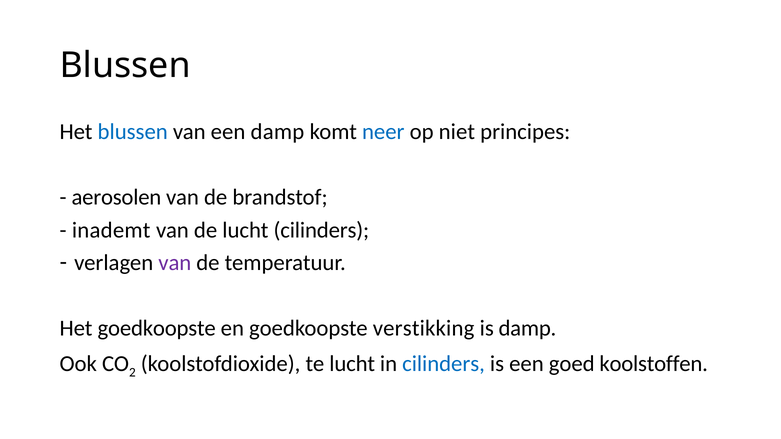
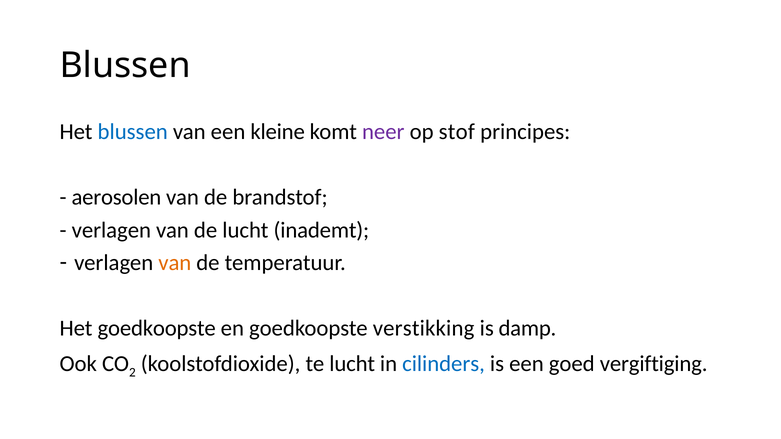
een damp: damp -> kleine (278, 132)
neer colour: blue -> purple (383, 132)
niet: niet -> stof (457, 132)
inademt: inademt -> verlagen (111, 230)
lucht cilinders: cilinders -> inademt (321, 230)
van colour: purple -> orange (175, 263)
koolstoffen: koolstoffen -> vergiftiging (654, 364)
